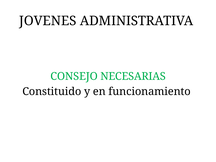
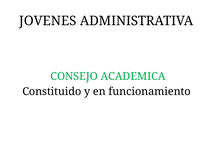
NECESARIAS: NECESARIAS -> ACADEMICA (133, 76)
